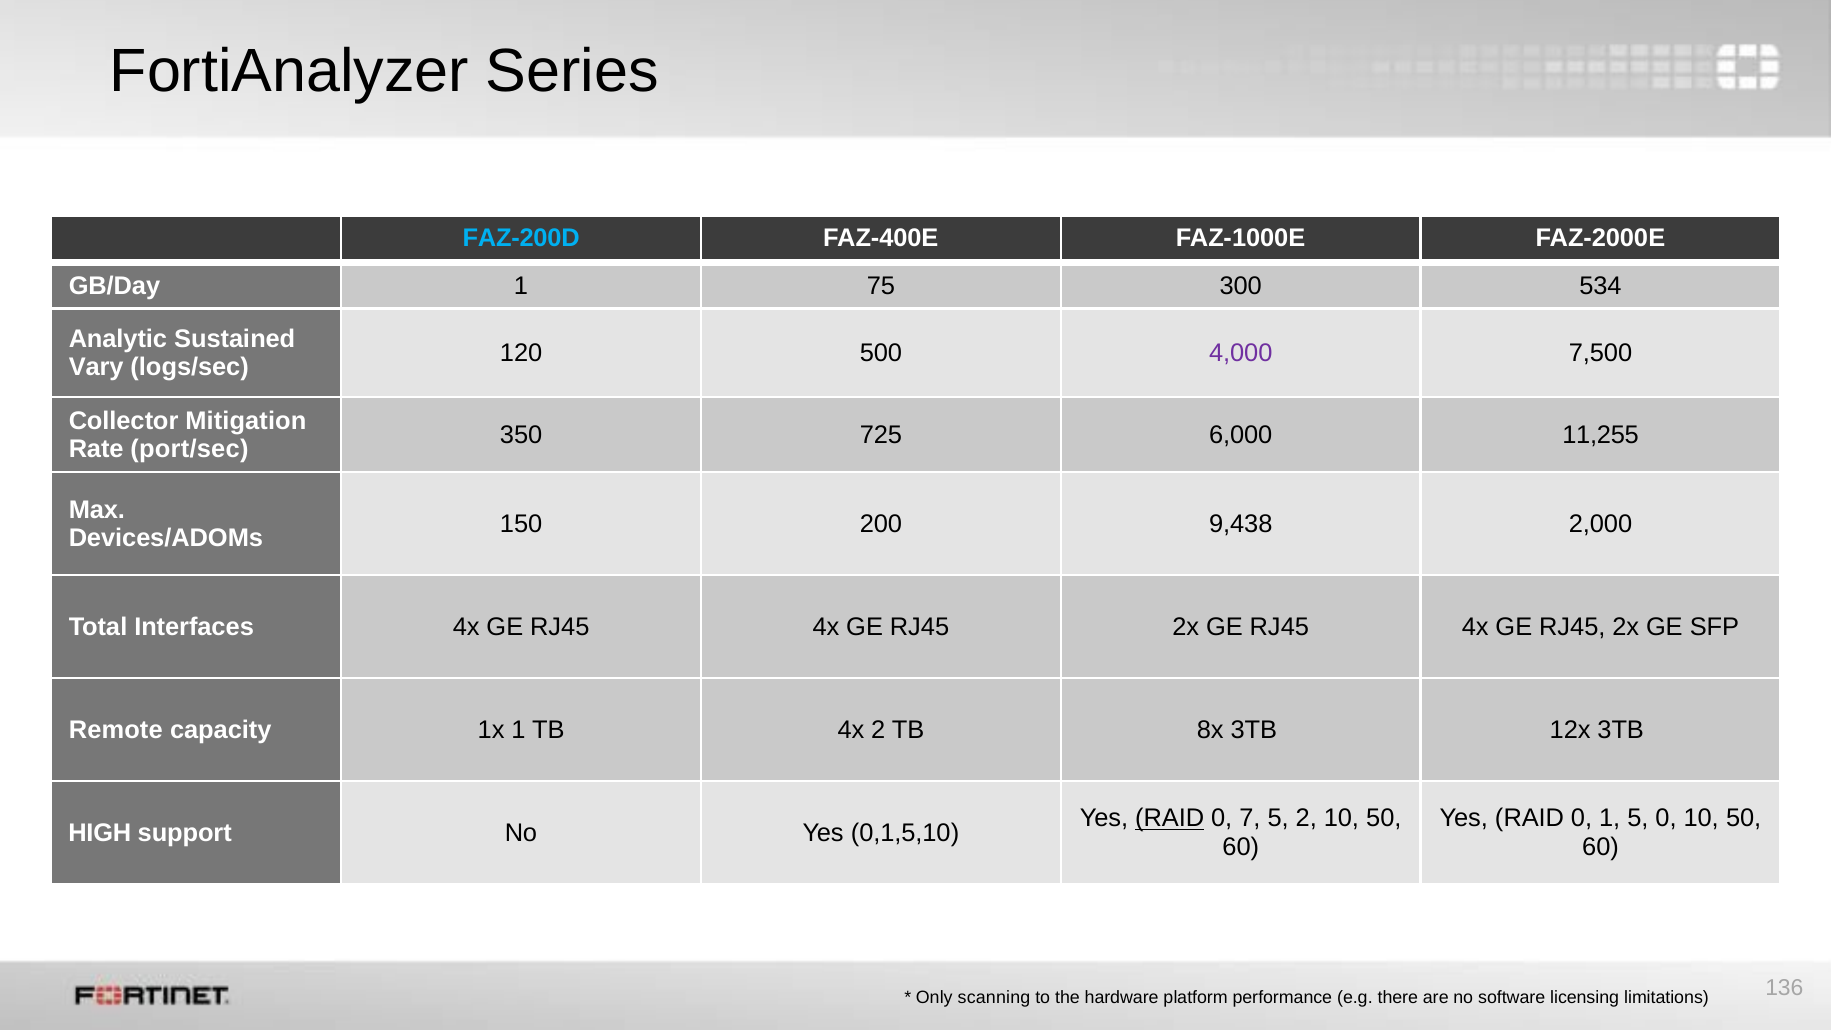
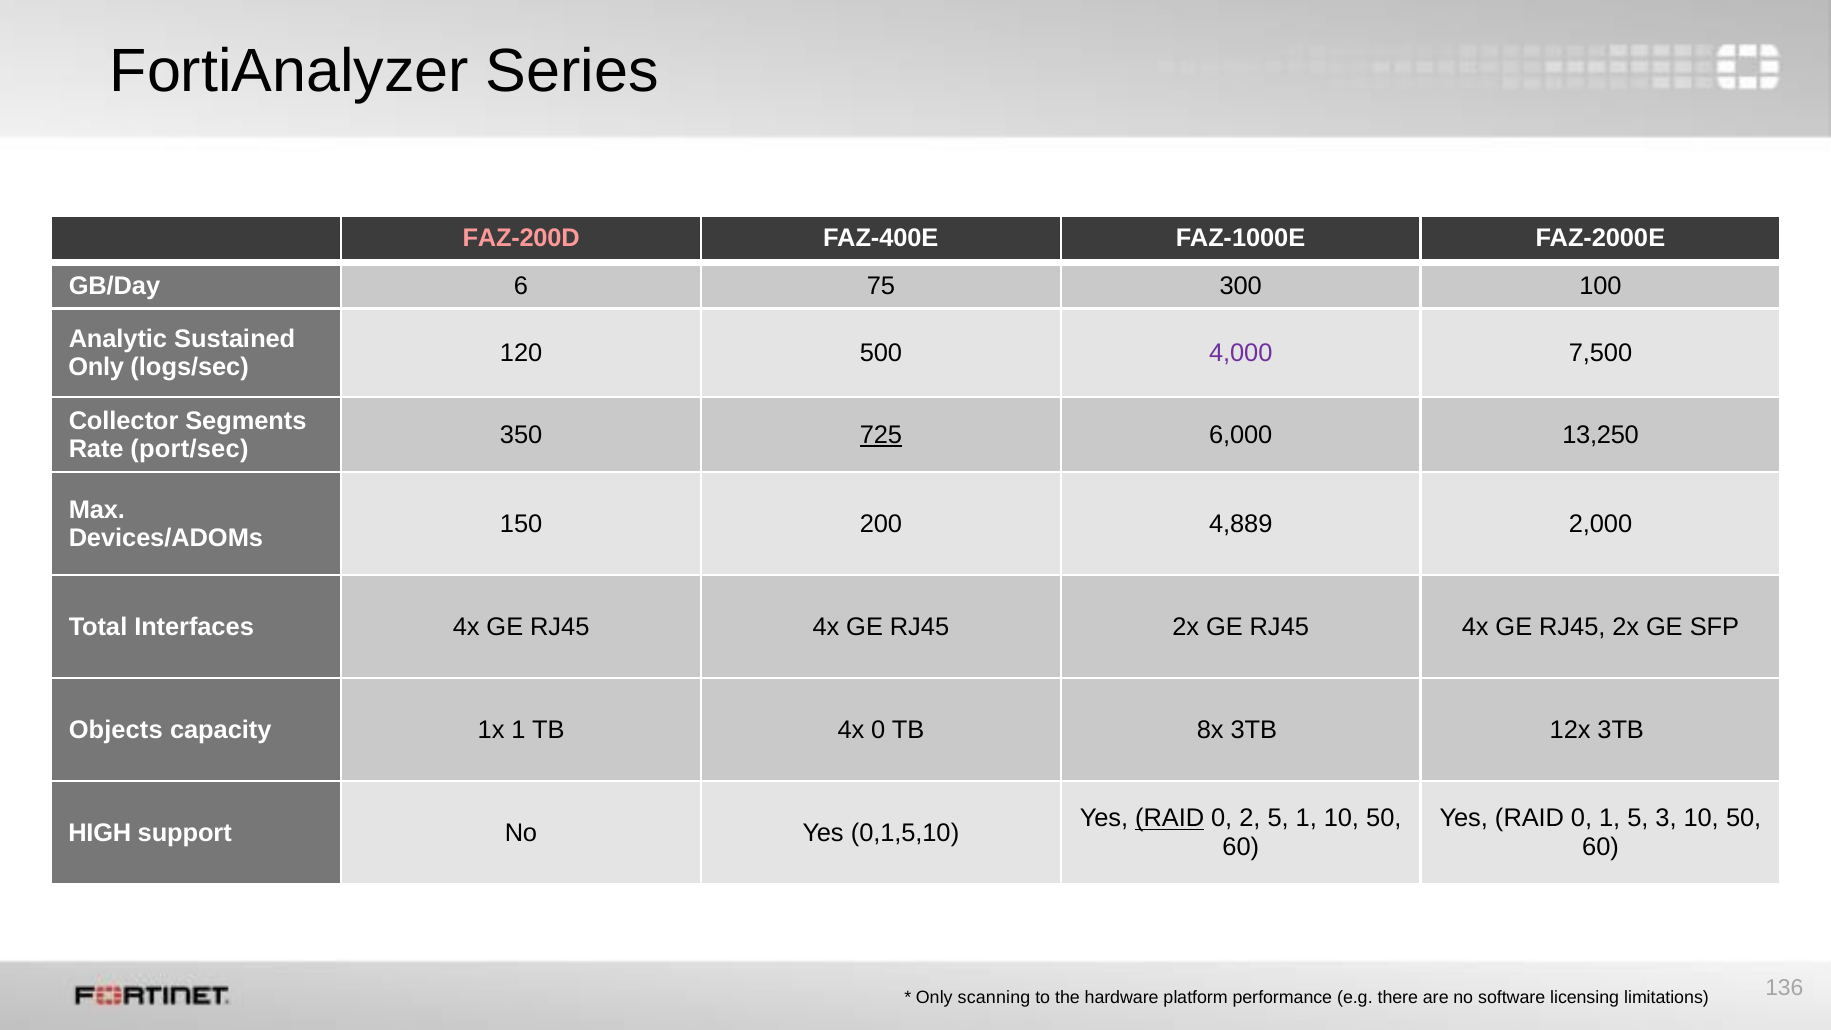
FAZ-200D colour: light blue -> pink (521, 238)
GB/Day 1: 1 -> 6 (521, 286)
534: 534 -> 100 (1600, 286)
Vary: Vary -> Only (96, 367)
Mitigation: Mitigation -> Segments (246, 421)
725 underline: none -> present (881, 435)
11,255: 11,255 -> 13,250 (1601, 435)
9,438: 9,438 -> 4,889 (1241, 524)
Remote: Remote -> Objects (116, 730)
4x 2: 2 -> 0 (878, 730)
7: 7 -> 2 (1250, 818)
5 2: 2 -> 1 (1306, 818)
5 0: 0 -> 3 (1666, 818)
